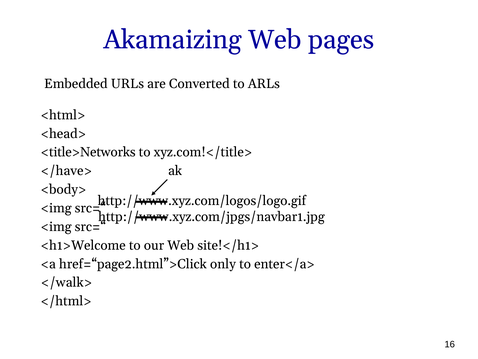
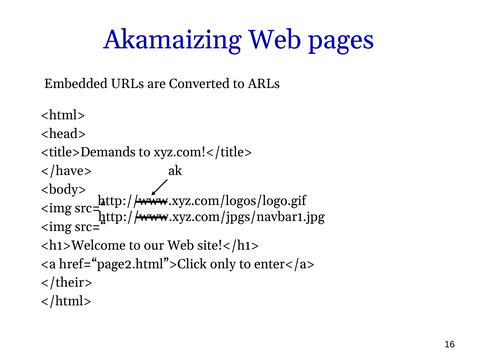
<title>Networks: <title>Networks -> <title>Demands (88, 152)
</walk>: </walk> -> </their> (67, 282)
